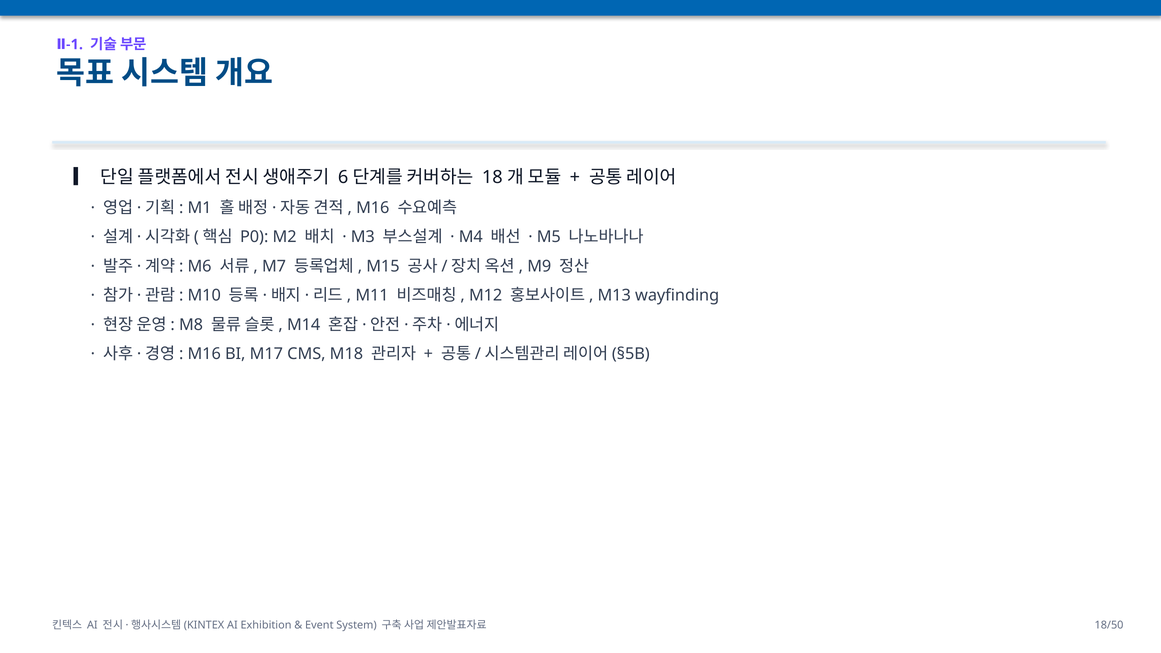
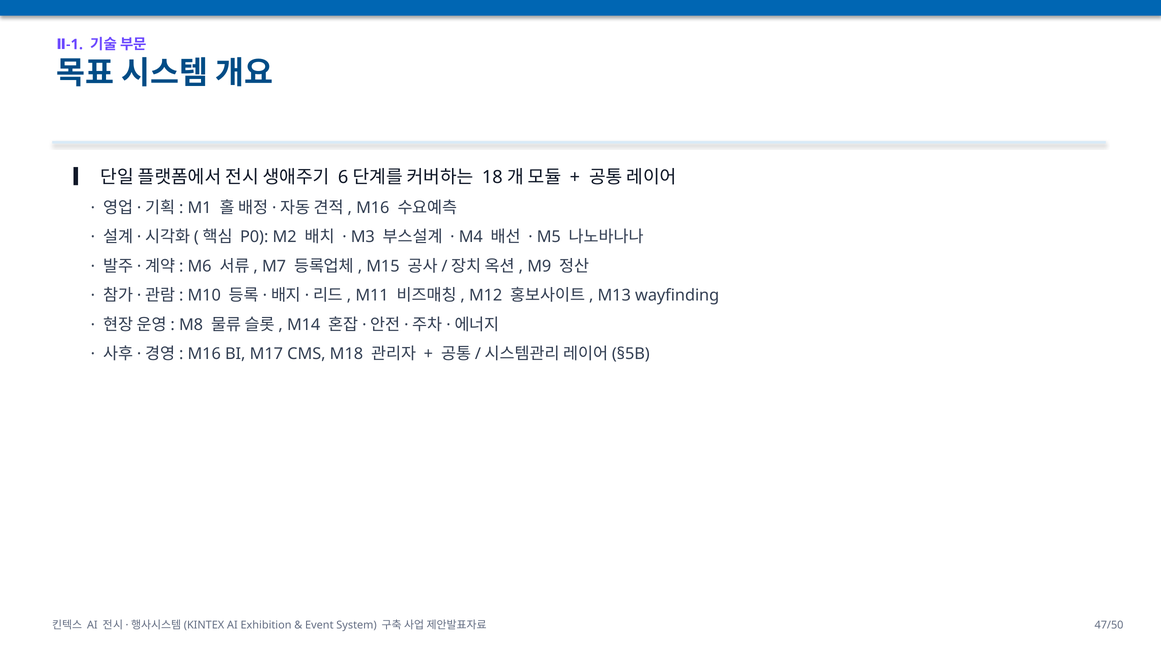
18/50: 18/50 -> 47/50 (1109, 625)
